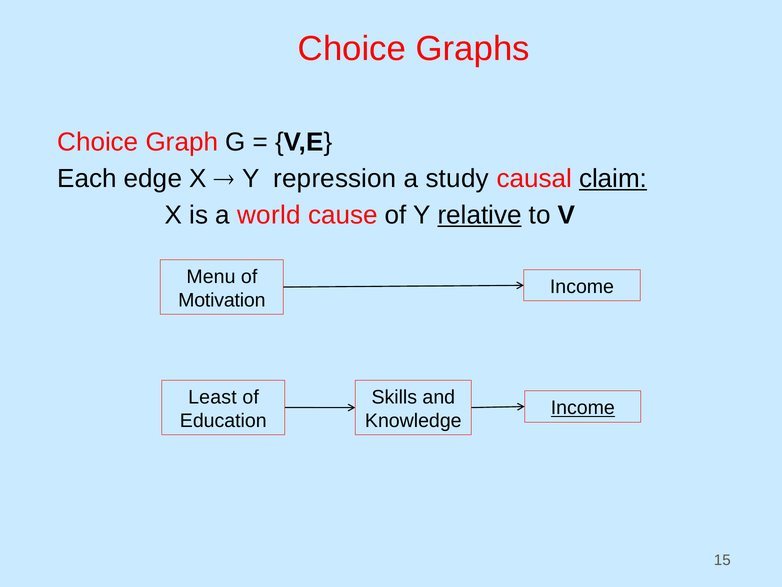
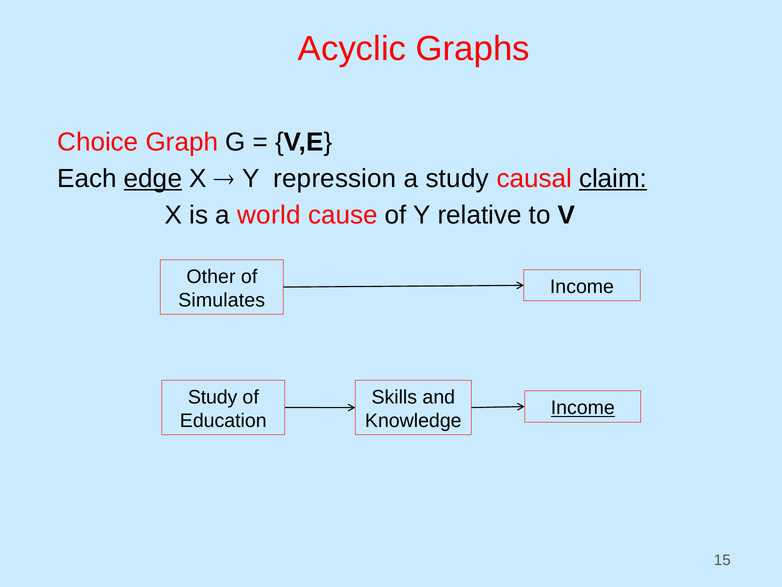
Choice: Choice -> Acyclic (352, 49)
edge underline: none -> present (153, 179)
relative underline: present -> none (480, 215)
Menu: Menu -> Other (211, 276)
Motivation: Motivation -> Simulates (222, 300)
Least: Least -> Study (213, 397)
